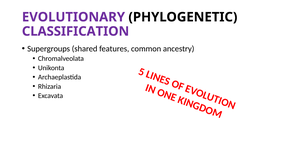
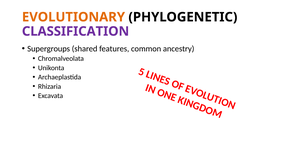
EVOLUTIONARY colour: purple -> orange (73, 17)
